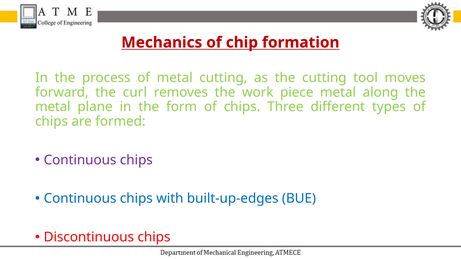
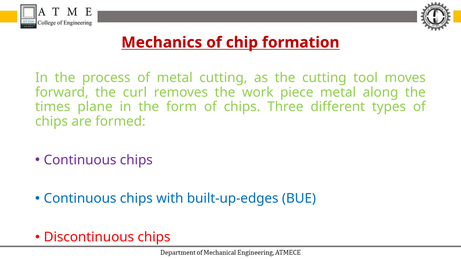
metal: metal -> times (53, 107)
